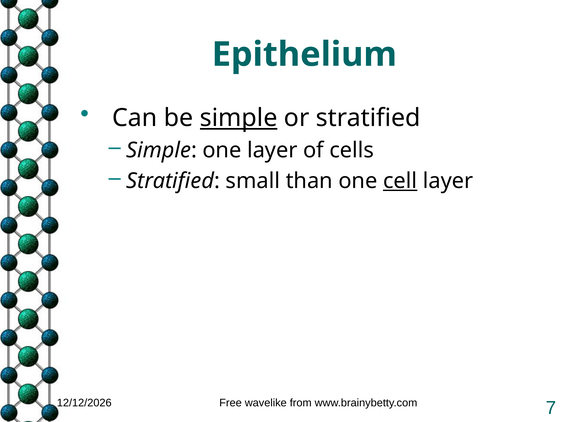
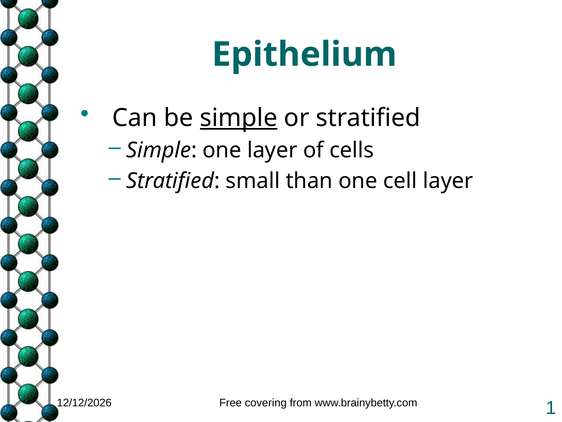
cell underline: present -> none (400, 181)
wavelike: wavelike -> covering (266, 402)
7: 7 -> 1 (551, 408)
